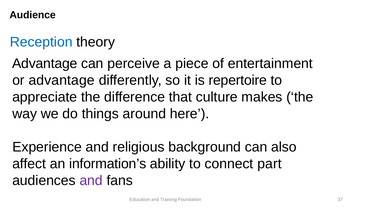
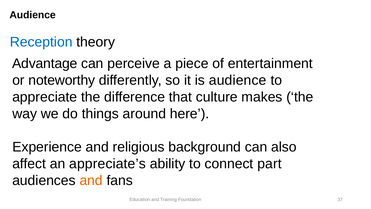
or advantage: advantage -> noteworthy (62, 80)
is repertoire: repertoire -> audience (238, 80)
information’s: information’s -> appreciate’s (107, 164)
and colour: purple -> orange (91, 180)
